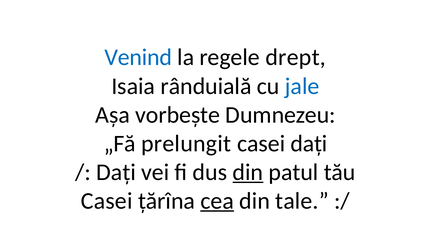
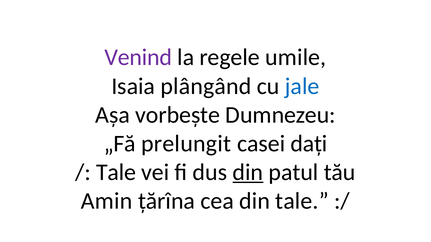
Venind colour: blue -> purple (138, 58)
drept: drept -> umile (296, 58)
rânduială: rânduială -> plângând (206, 86)
Dați: Dați -> Tale (116, 172)
Casei: Casei -> Amin (107, 201)
cea underline: present -> none (217, 201)
